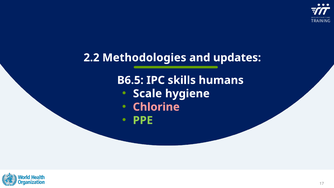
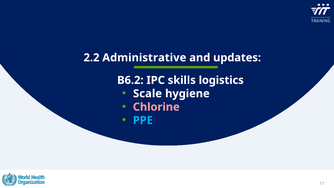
Methodologies: Methodologies -> Administrative (144, 58)
B6.5: B6.5 -> B6.2 (130, 80)
humans: humans -> logistics (221, 80)
PPE colour: light green -> light blue (143, 120)
